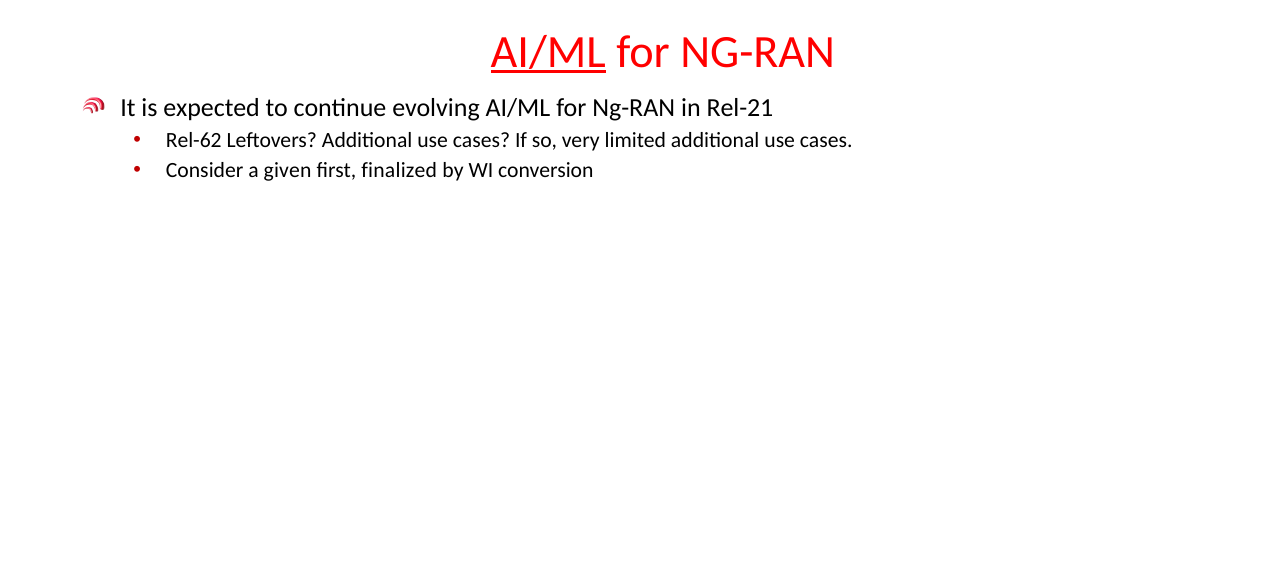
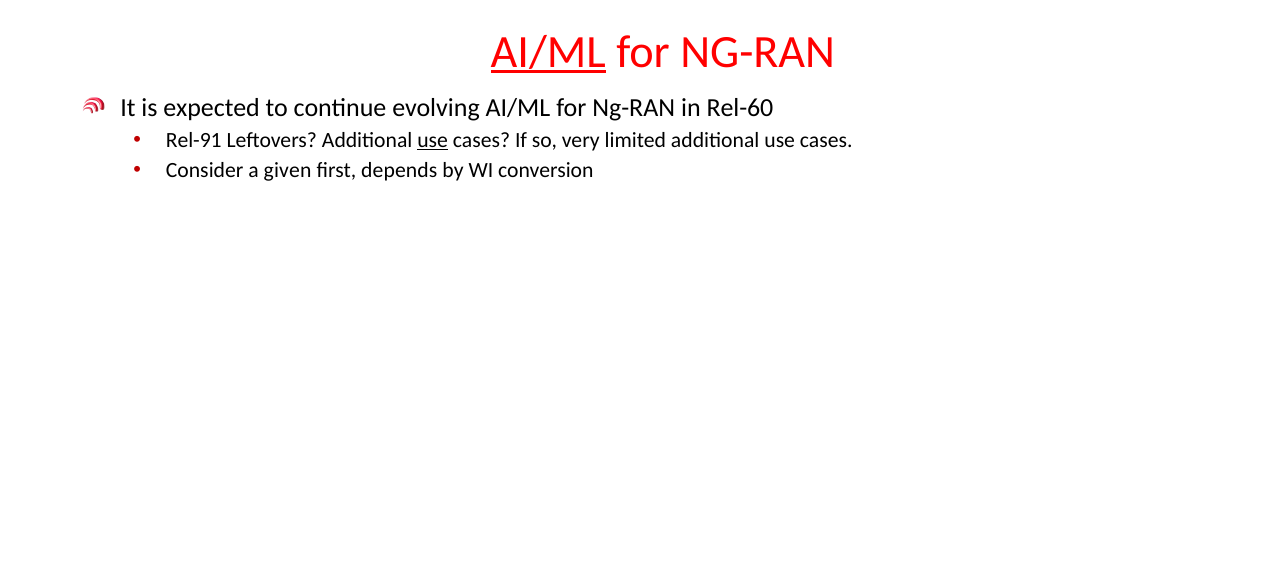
Rel-21: Rel-21 -> Rel-60 (740, 108)
Rel-62: Rel-62 -> Rel-91 (194, 140)
use underline: none -> present (433, 140)
finalized: finalized -> depends (399, 171)
